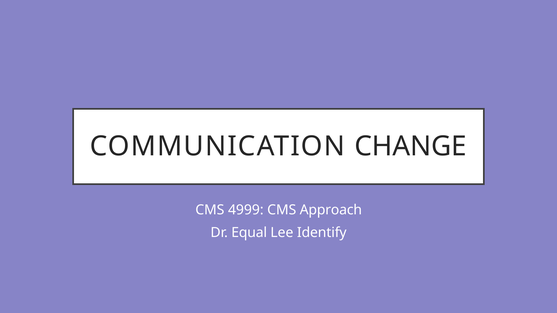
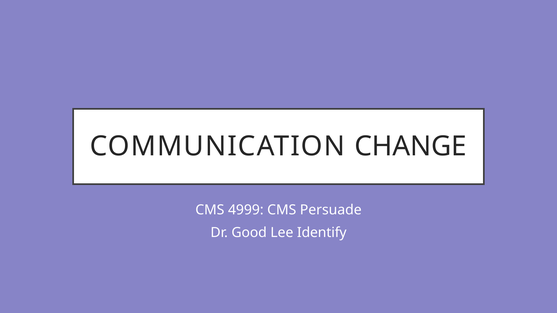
Approach: Approach -> Persuade (331, 210)
Equal: Equal -> Good (249, 233)
